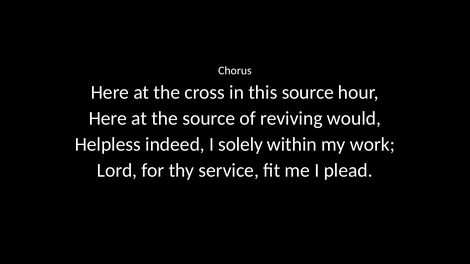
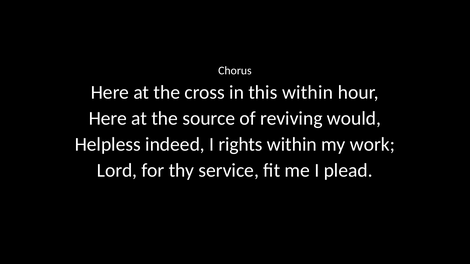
this source: source -> within (308, 93)
solely: solely -> rights (241, 145)
